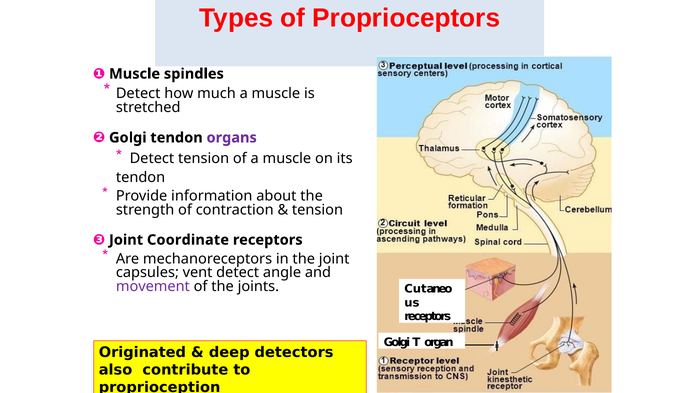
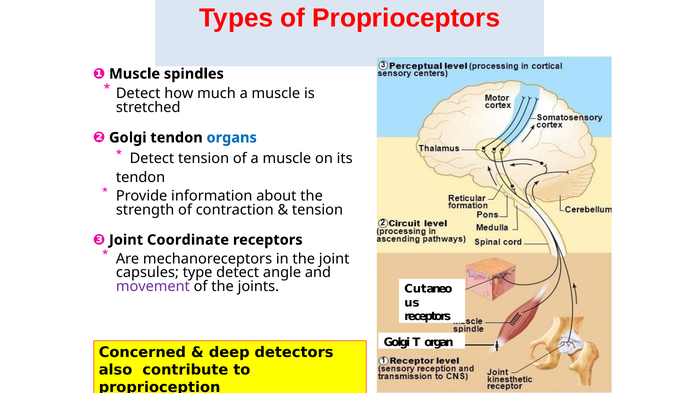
organs colour: purple -> blue (232, 138)
vent: vent -> type (198, 273)
Originated: Originated -> Concerned (142, 352)
